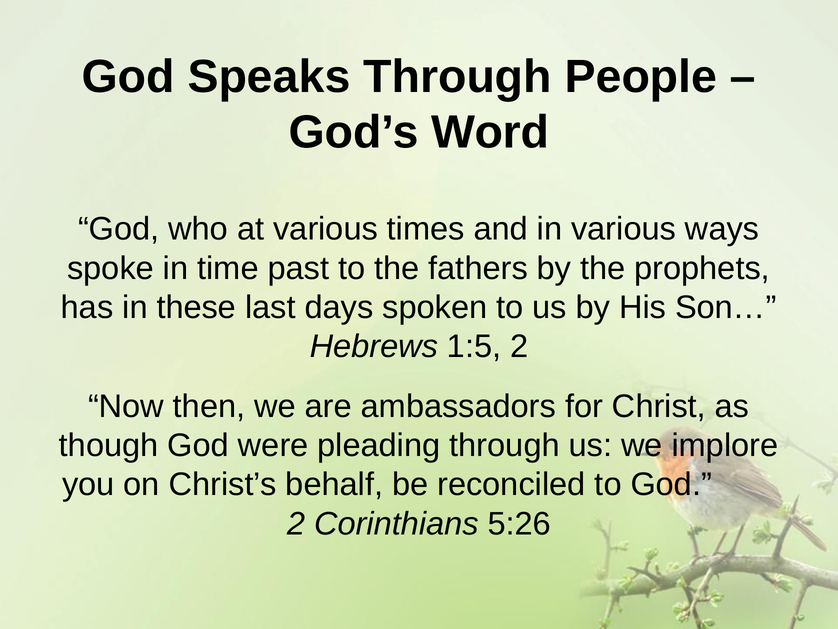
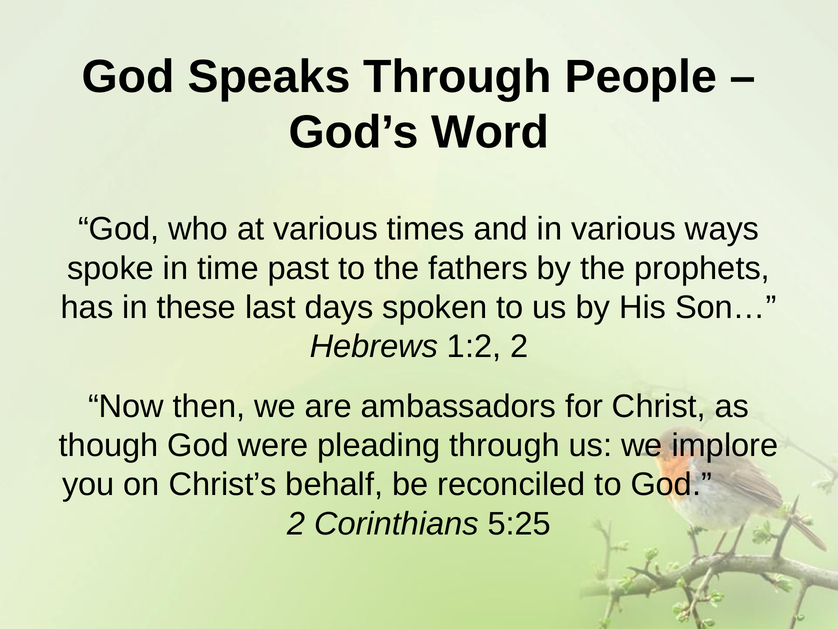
1:5: 1:5 -> 1:2 (474, 346)
5:26: 5:26 -> 5:25 (519, 523)
